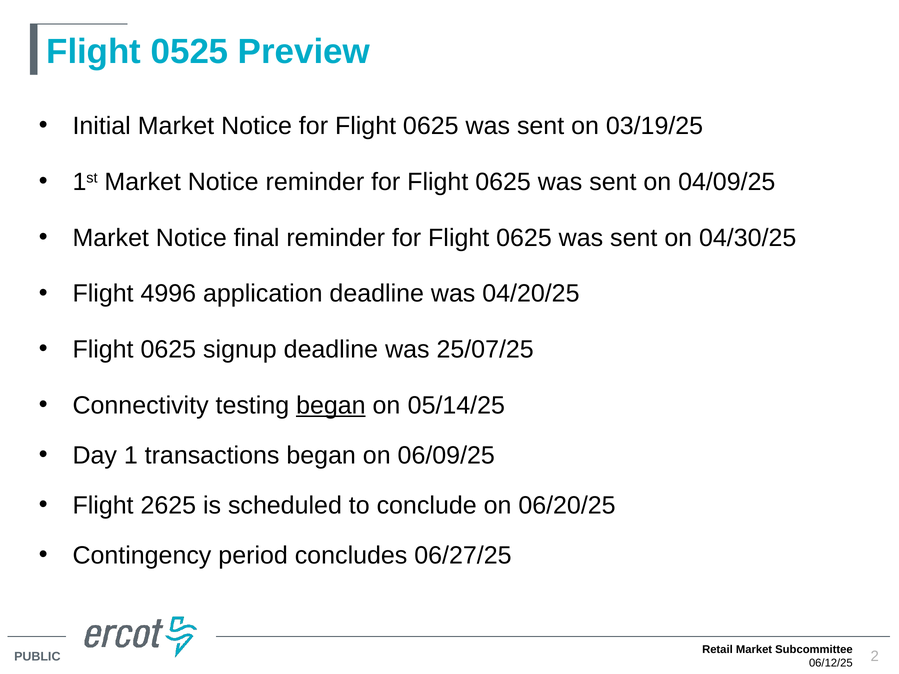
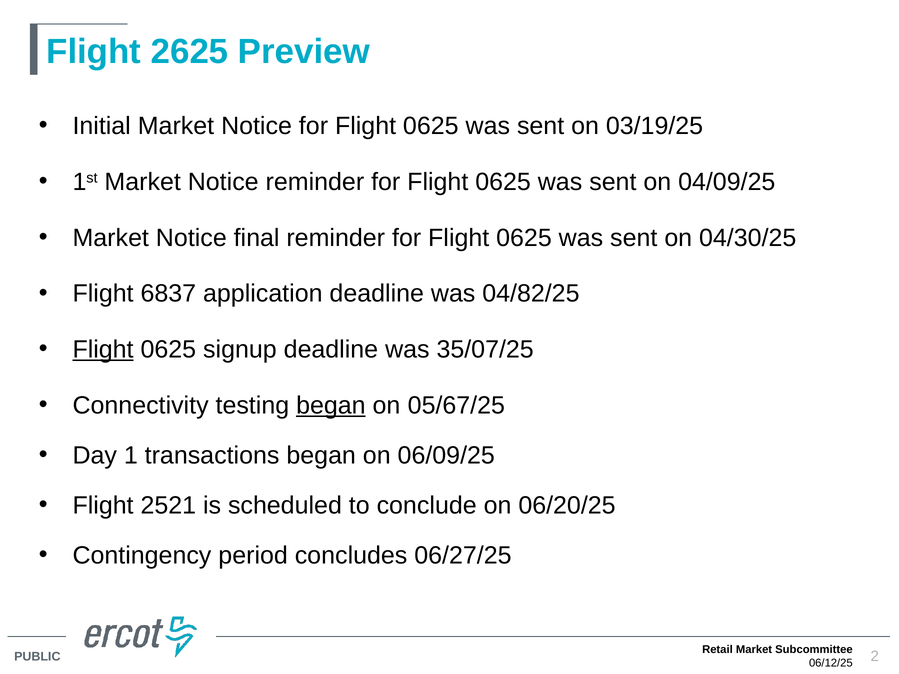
0525: 0525 -> 2625 (190, 52)
4996: 4996 -> 6837 (168, 294)
04/20/25: 04/20/25 -> 04/82/25 (531, 294)
Flight underline: none -> present (103, 350)
25/07/25: 25/07/25 -> 35/07/25 (485, 350)
05/14/25: 05/14/25 -> 05/67/25 (456, 406)
2625: 2625 -> 2521 (168, 506)
